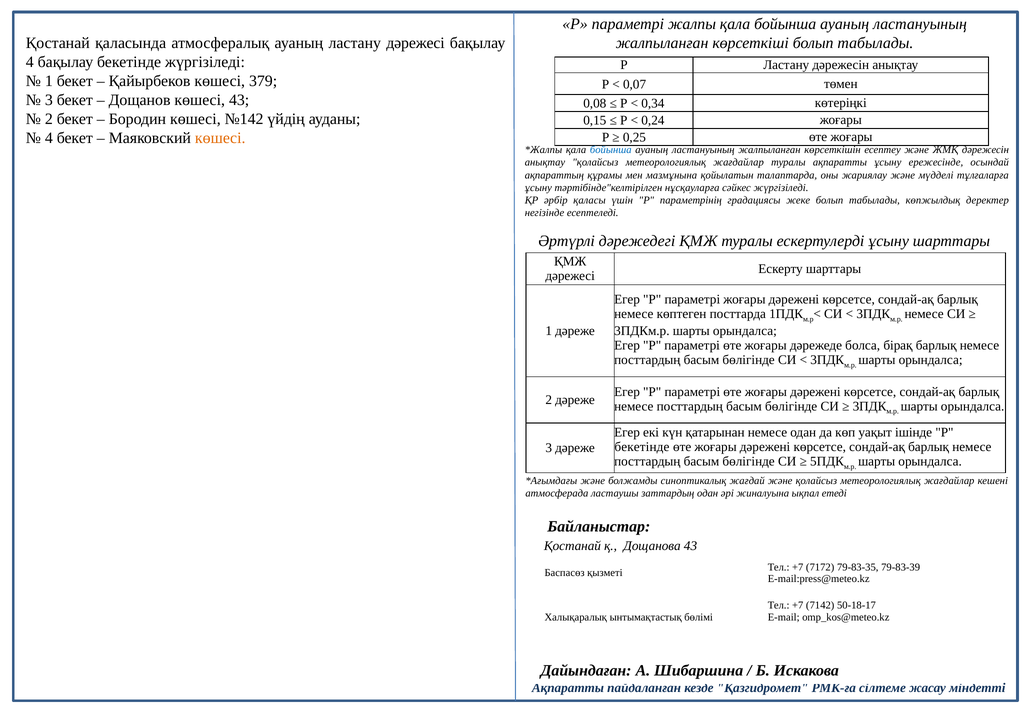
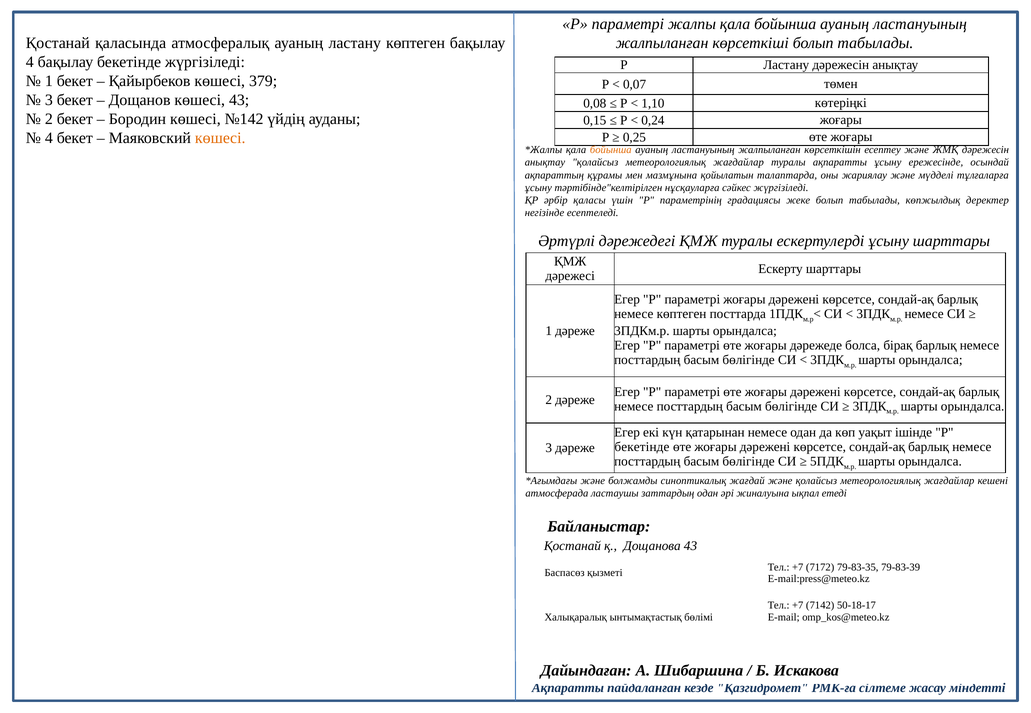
ластану дәрежесі: дәрежесі -> көптеген (416, 43)
0,34: 0,34 -> 1,10 (653, 104)
бойынша colour: blue -> orange (611, 150)
